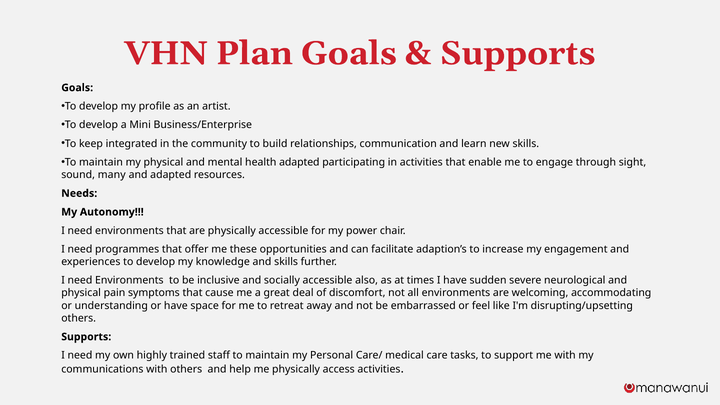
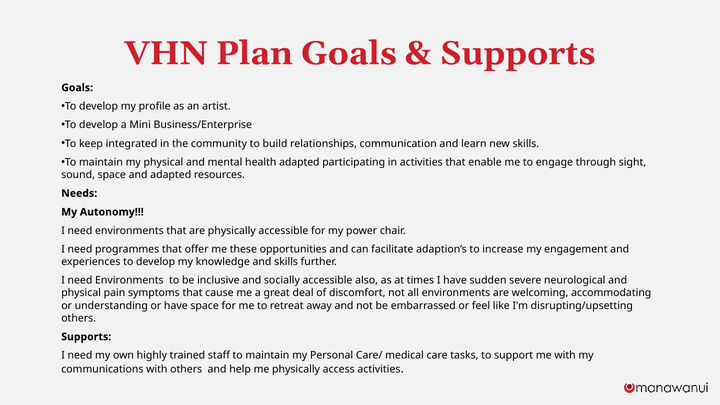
sound many: many -> space (112, 175)
